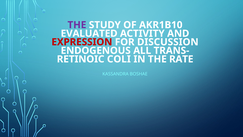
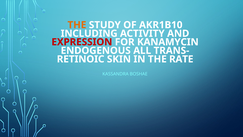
THE colour: purple -> orange (77, 25)
EVALUATED: EVALUATED -> INCLUDING (89, 33)
DISCUSSION: DISCUSSION -> KANAMYCIN (168, 42)
COLI: COLI -> SKIN (119, 59)
